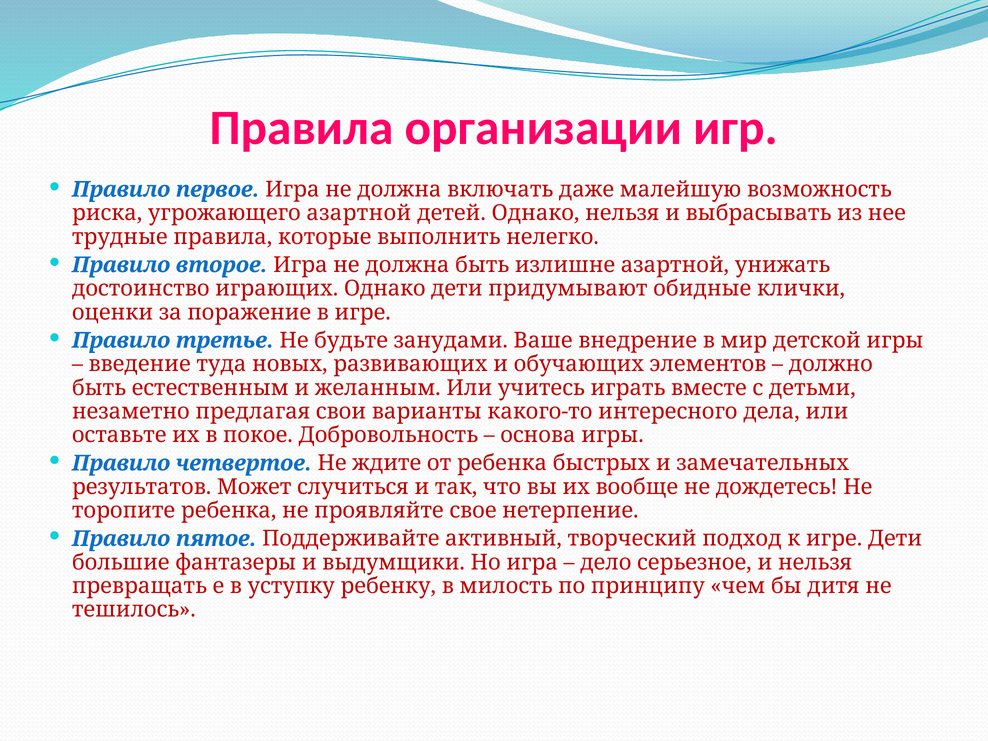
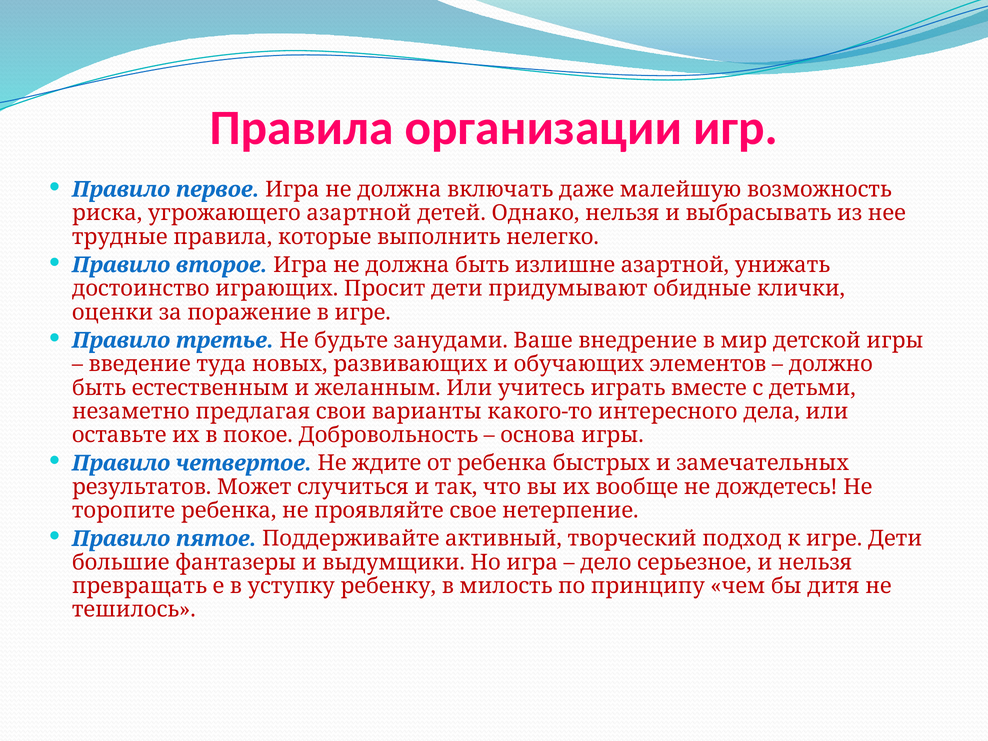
играющих Однако: Однако -> Просит (385, 289)
